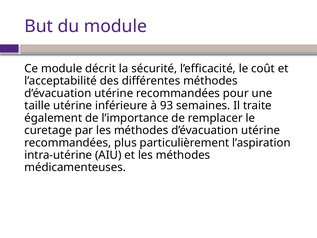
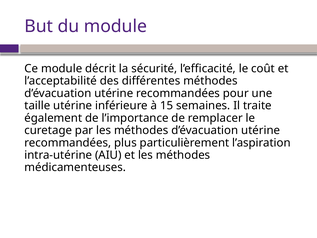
93: 93 -> 15 (167, 106)
